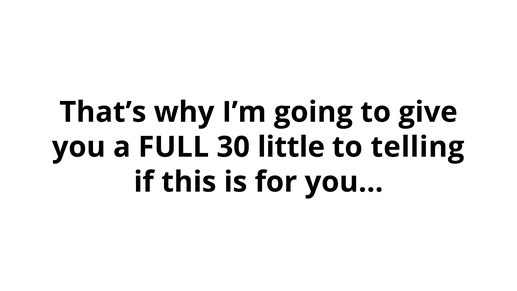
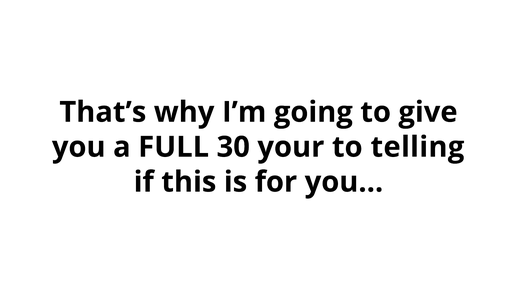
little: little -> your (291, 147)
